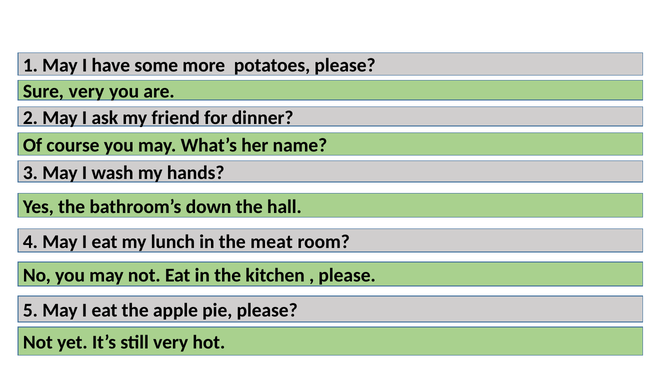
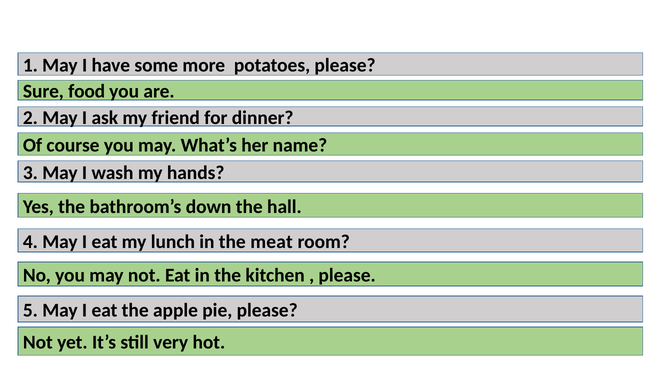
Sure very: very -> food (87, 91)
